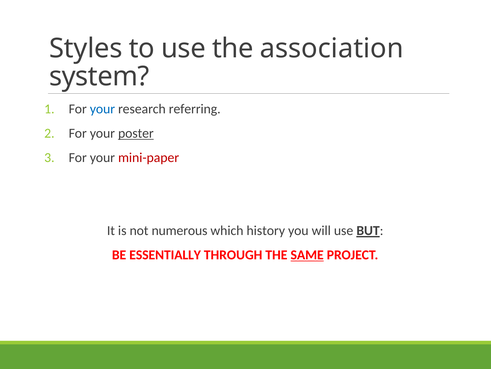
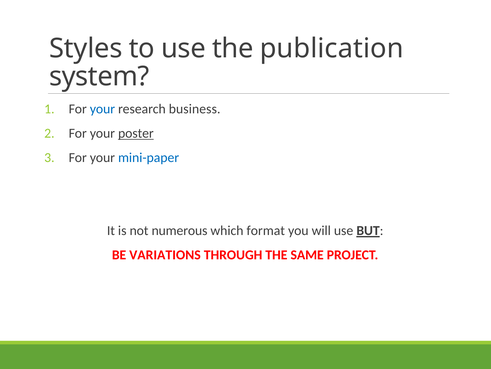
association: association -> publication (332, 48)
referring: referring -> business (195, 109)
mini-paper colour: red -> blue (149, 157)
history: history -> format (266, 230)
ESSENTIALLY: ESSENTIALLY -> VARIATIONS (165, 255)
SAME underline: present -> none (307, 255)
